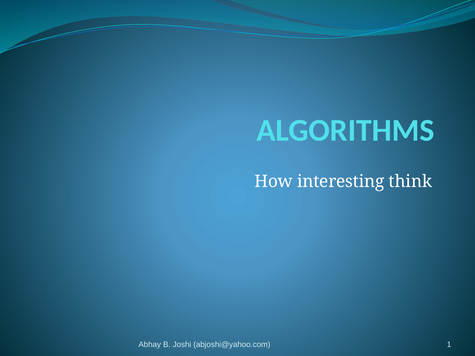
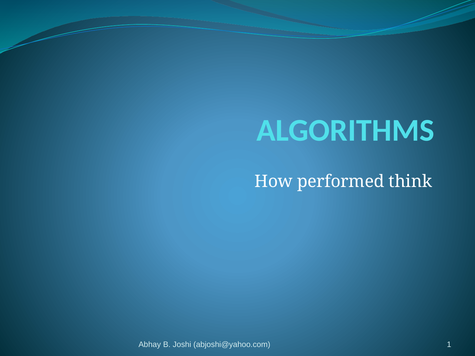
interesting: interesting -> performed (341, 182)
